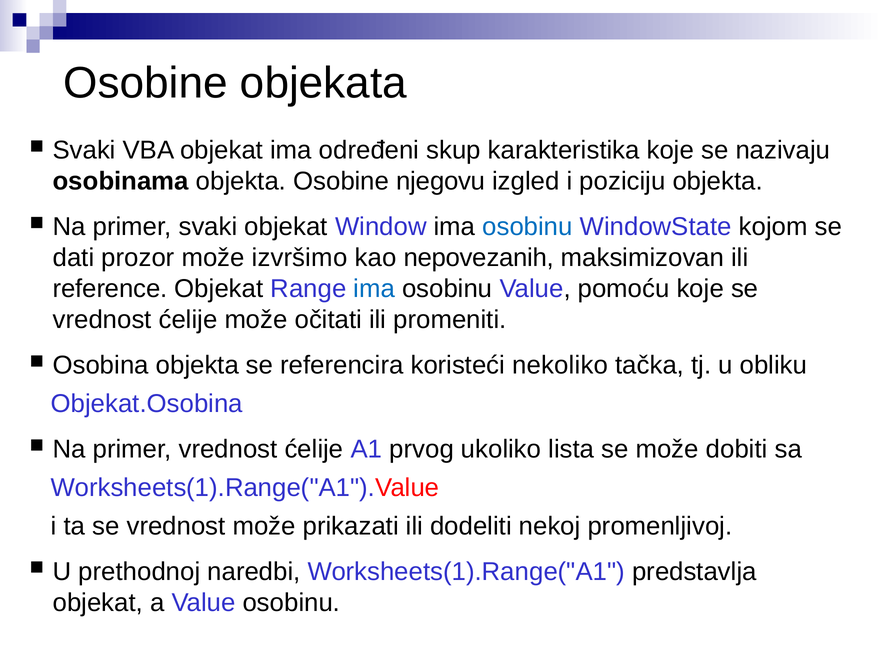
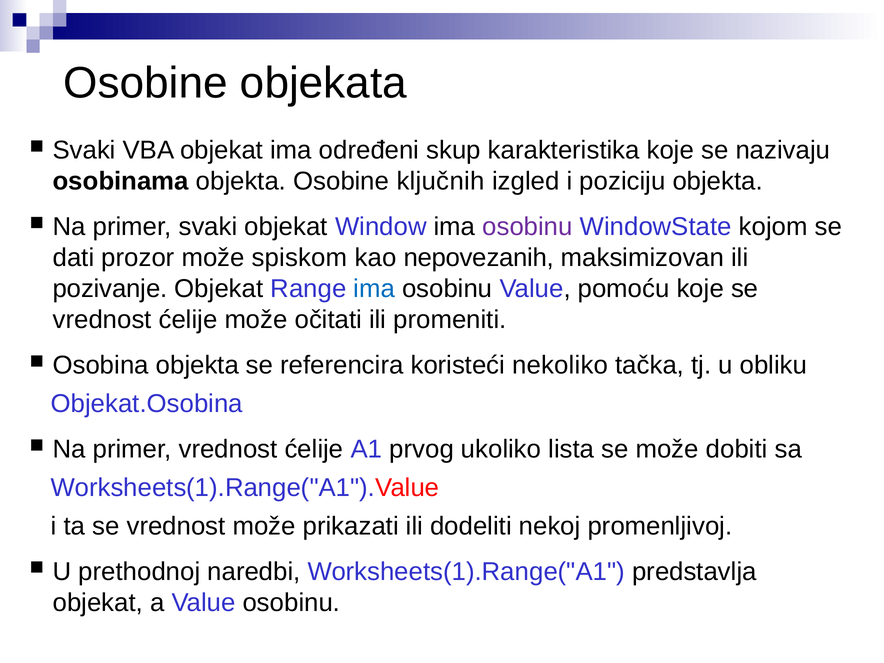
njegovu: njegovu -> ključnih (441, 181)
osobinu colour: blue -> purple (528, 227)
izvršimo: izvršimo -> spiskom (299, 258)
reference: reference -> pozivanje (110, 289)
